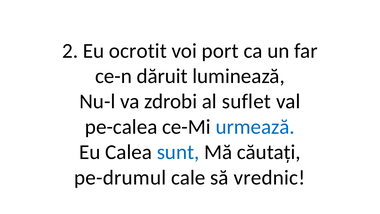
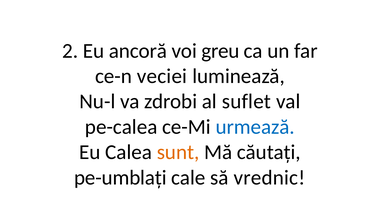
ocrotit: ocrotit -> ancoră (138, 51)
port: port -> greu (220, 51)
dăruit: dăruit -> veciei (162, 76)
sunt colour: blue -> orange (178, 152)
pe-drumul: pe-drumul -> pe-umblați (120, 177)
